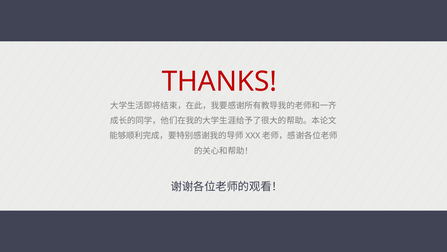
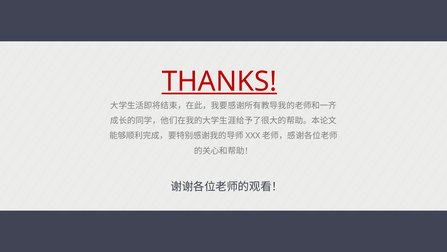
THANKS underline: none -> present (219, 81)
